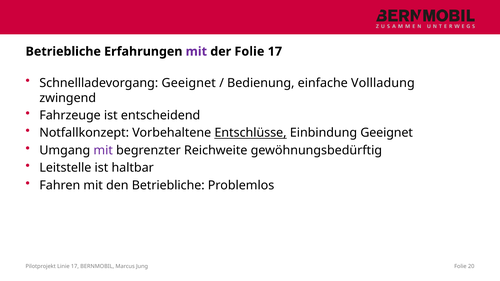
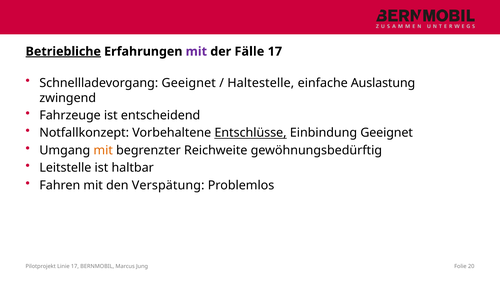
Betriebliche underline: none -> present (63, 52)
der Folie: Folie -> Fälle (249, 52)
Bedienung: Bedienung -> Haltestelle (261, 83)
Vollladung: Vollladung -> Auslastung (383, 83)
mit colour: purple -> orange (103, 150)
den Betriebliche: Betriebliche -> Verspätung (168, 185)
